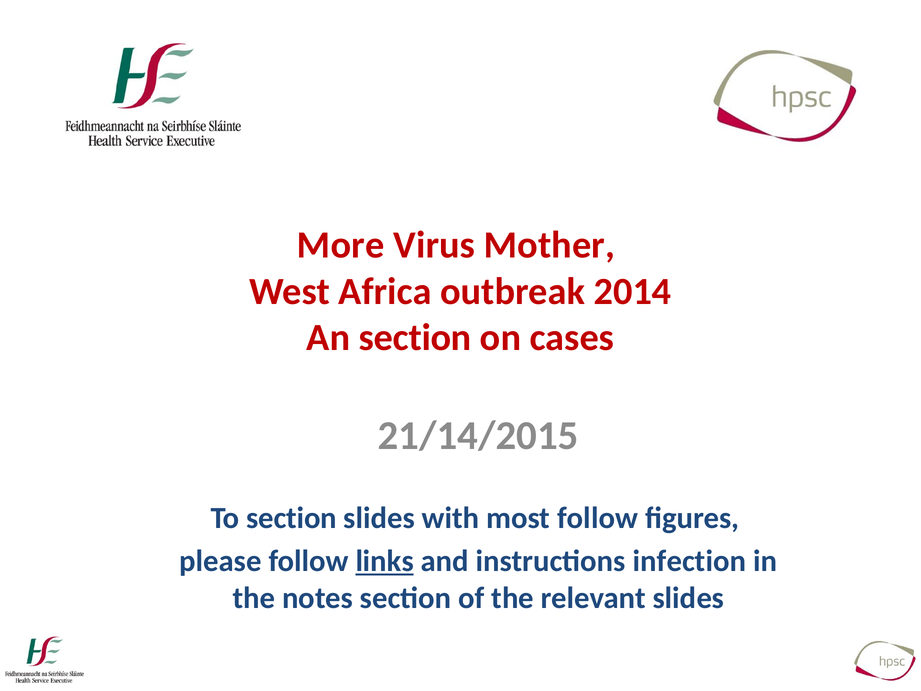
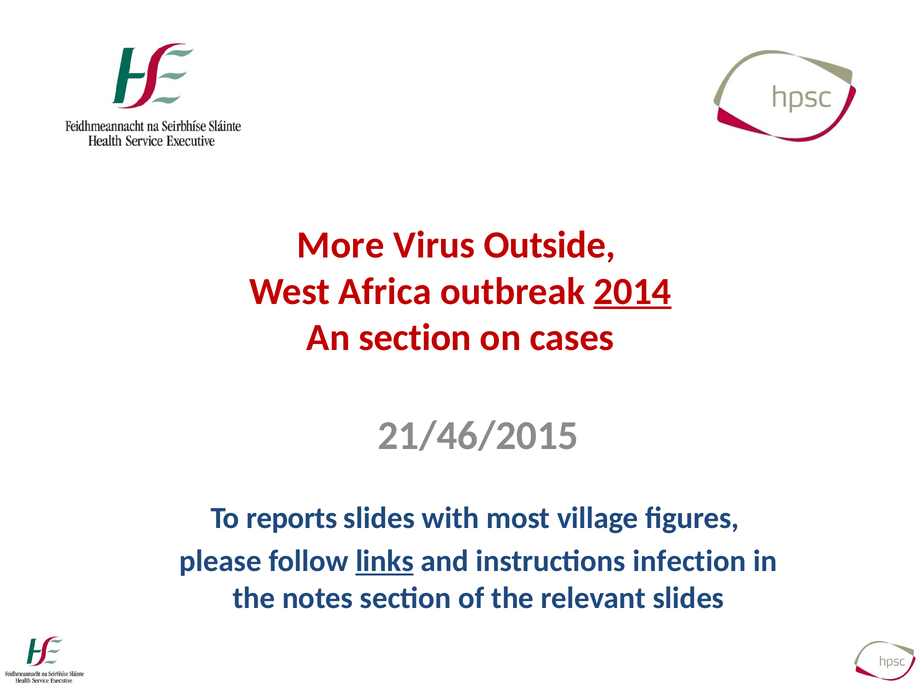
Mother: Mother -> Outside (550, 245)
2014 underline: none -> present (633, 291)
21/14/2015: 21/14/2015 -> 21/46/2015 (478, 435)
To section: section -> reports (292, 518)
most follow: follow -> village (598, 518)
